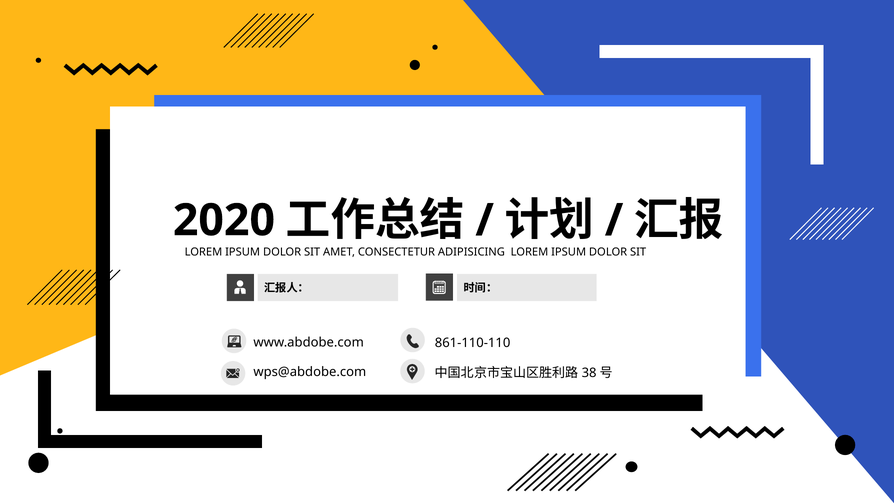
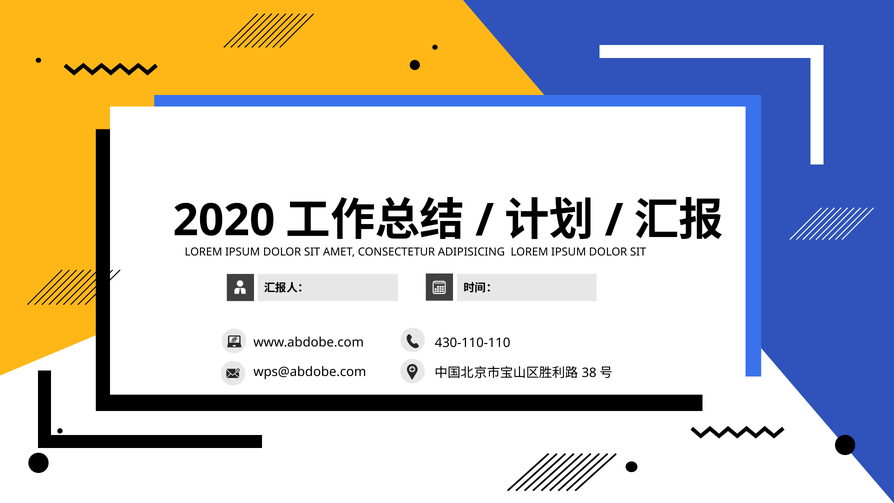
861-110-110: 861-110-110 -> 430-110-110 (473, 343)
